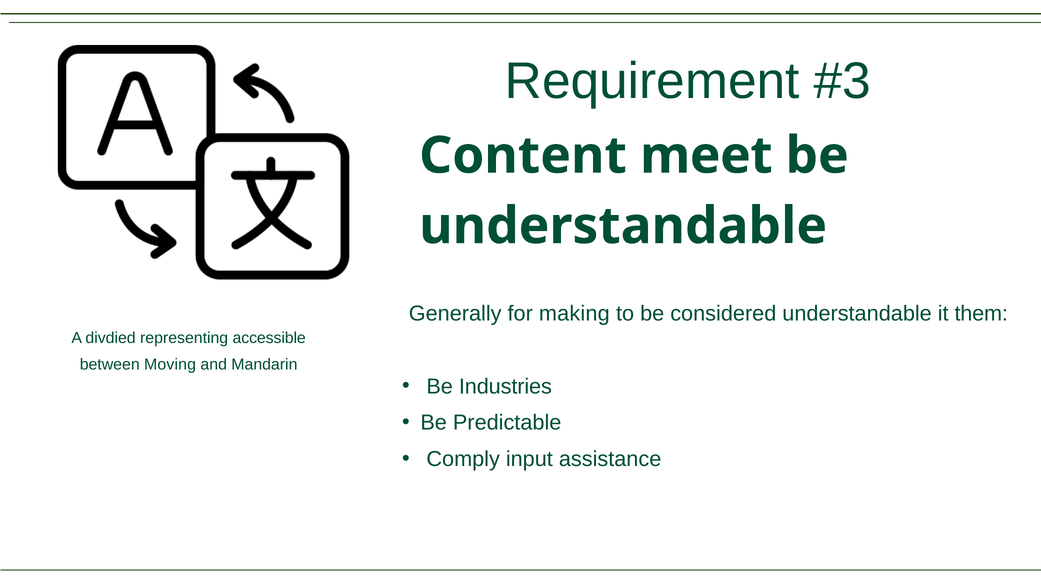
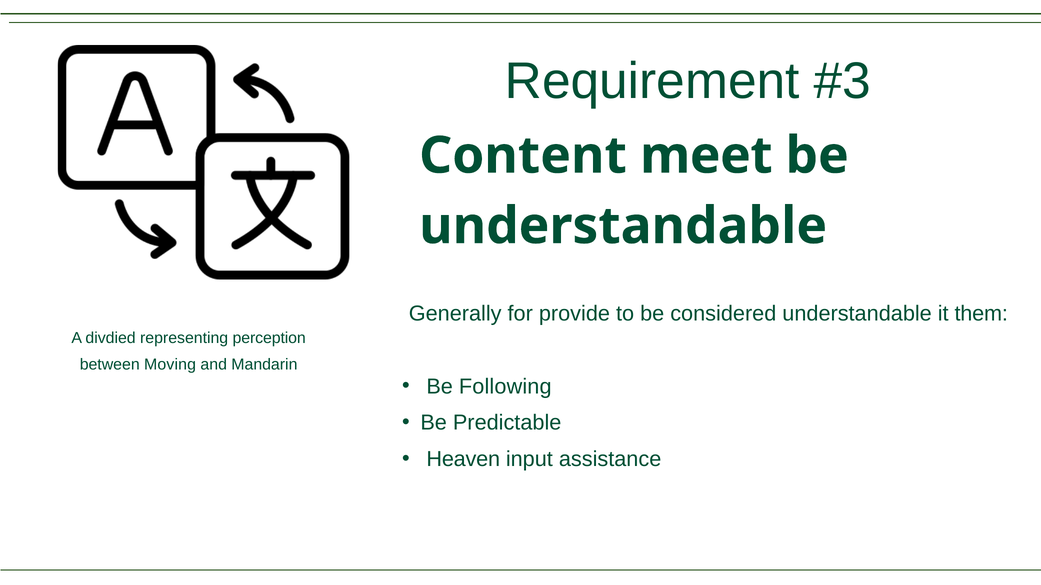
making: making -> provide (574, 314)
accessible: accessible -> perception (269, 338)
Industries: Industries -> Following (505, 387)
Comply: Comply -> Heaven (463, 460)
